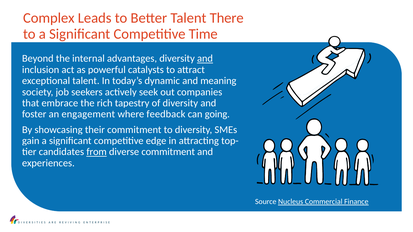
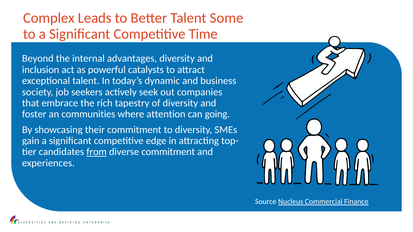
There: There -> Some (227, 18)
and underline: present -> none (205, 59)
meaning: meaning -> business (218, 81)
engagement: engagement -> communities (88, 114)
feedback: feedback -> attention (166, 114)
